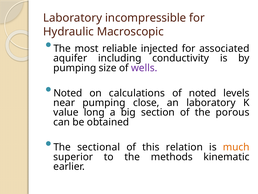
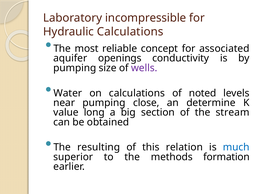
Hydraulic Macroscopic: Macroscopic -> Calculations (130, 32)
injected: injected -> concept (159, 48)
including: including -> openings (120, 58)
Noted: Noted -> Water (68, 93)
an laboratory: laboratory -> determine (211, 102)
porous: porous -> stream (233, 112)
sectional: sectional -> resulting (99, 147)
much colour: orange -> blue (236, 147)
kinematic: kinematic -> formation (227, 157)
